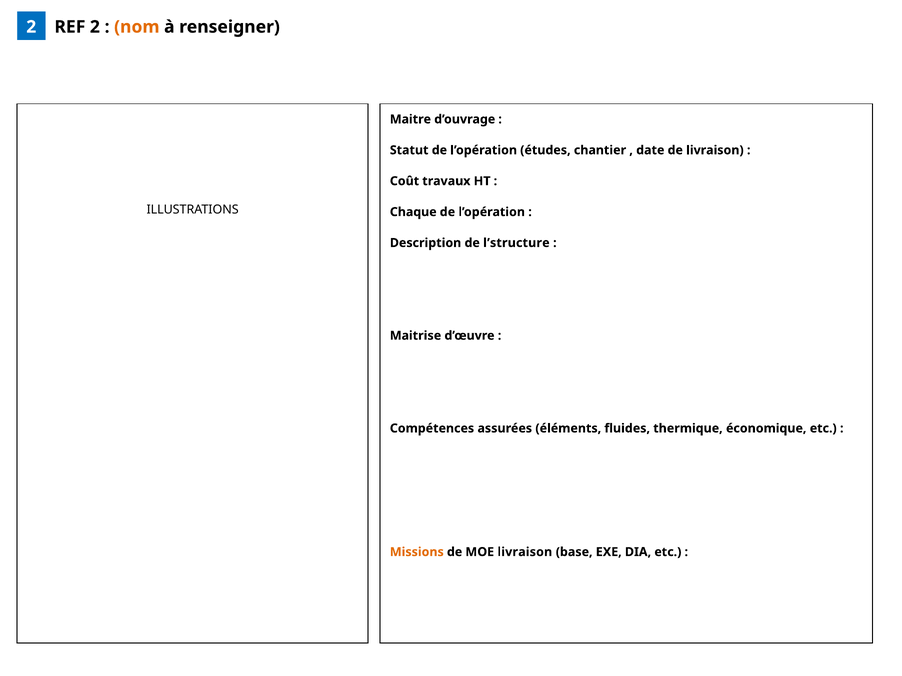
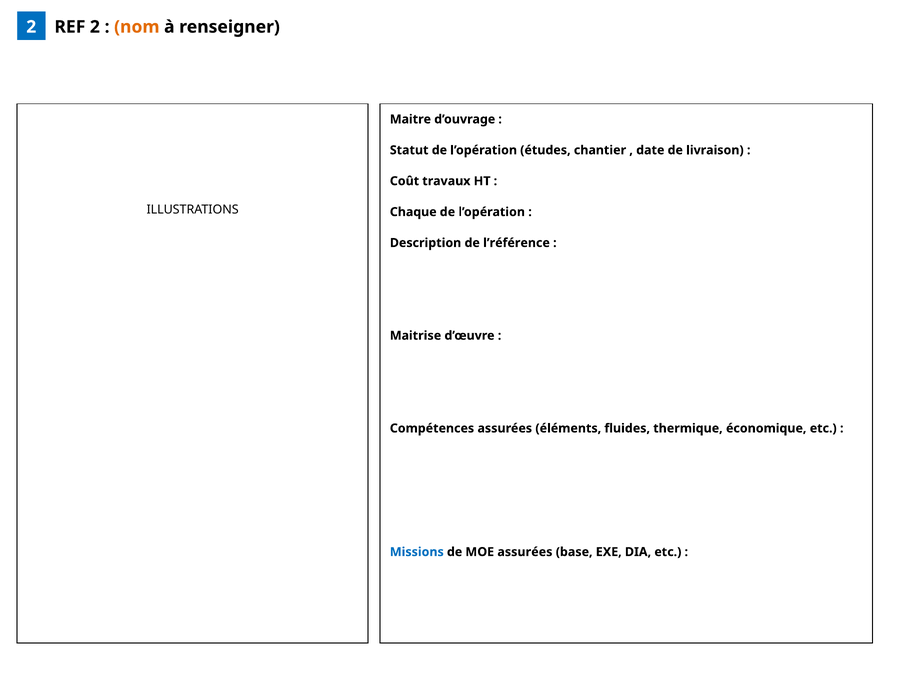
l’structure: l’structure -> l’référence (517, 243)
Missions colour: orange -> blue (417, 552)
MOE livraison: livraison -> assurées (525, 552)
